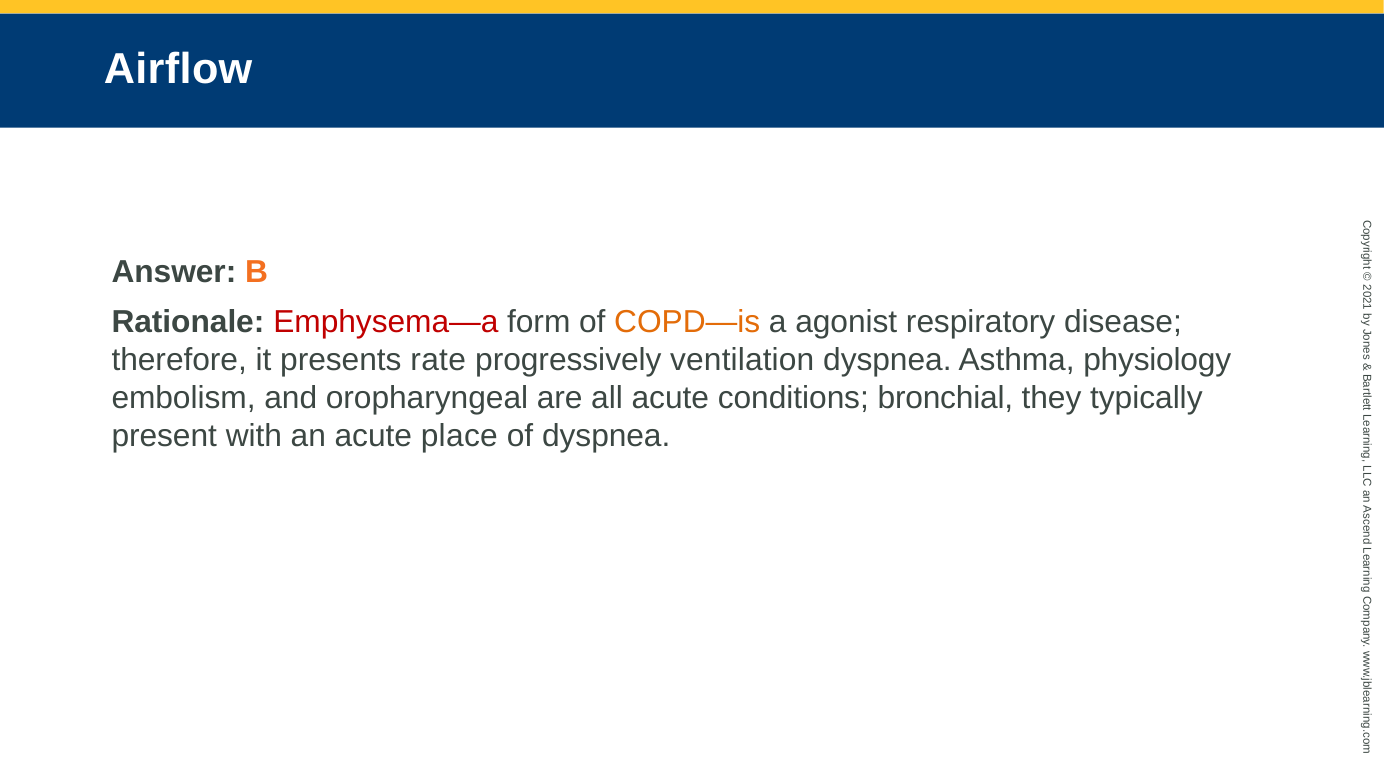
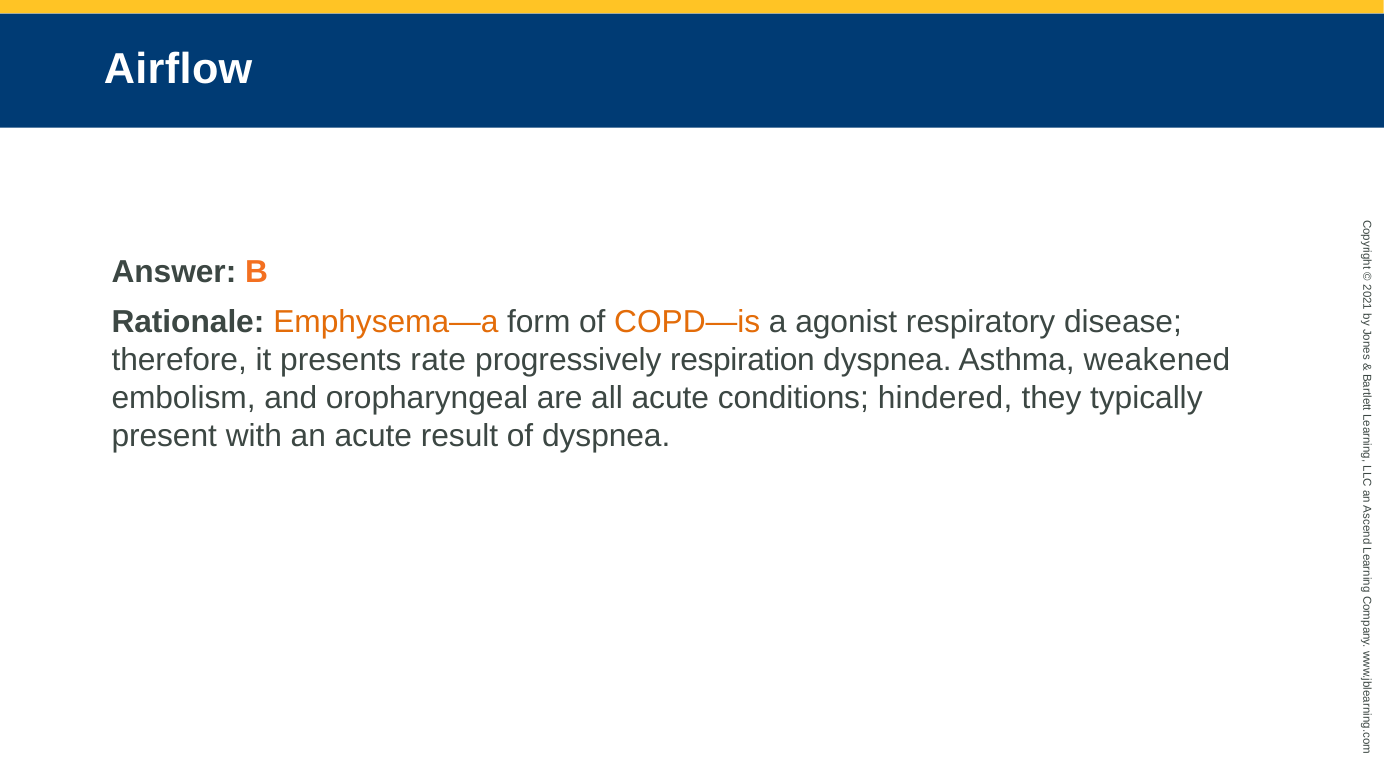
Emphysema—a colour: red -> orange (386, 322)
ventilation: ventilation -> respiration (742, 360)
physiology: physiology -> weakened (1157, 360)
bronchial: bronchial -> hindered (945, 398)
place: place -> result (459, 436)
